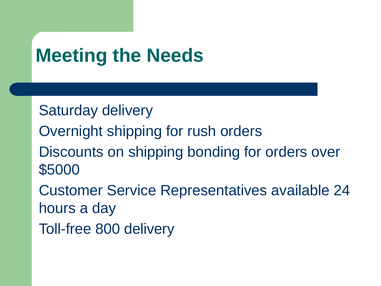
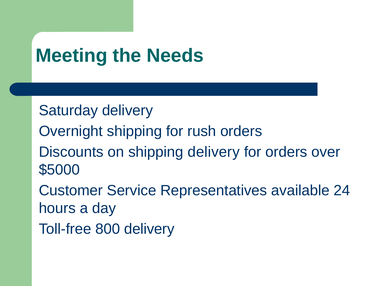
shipping bonding: bonding -> delivery (214, 152)
